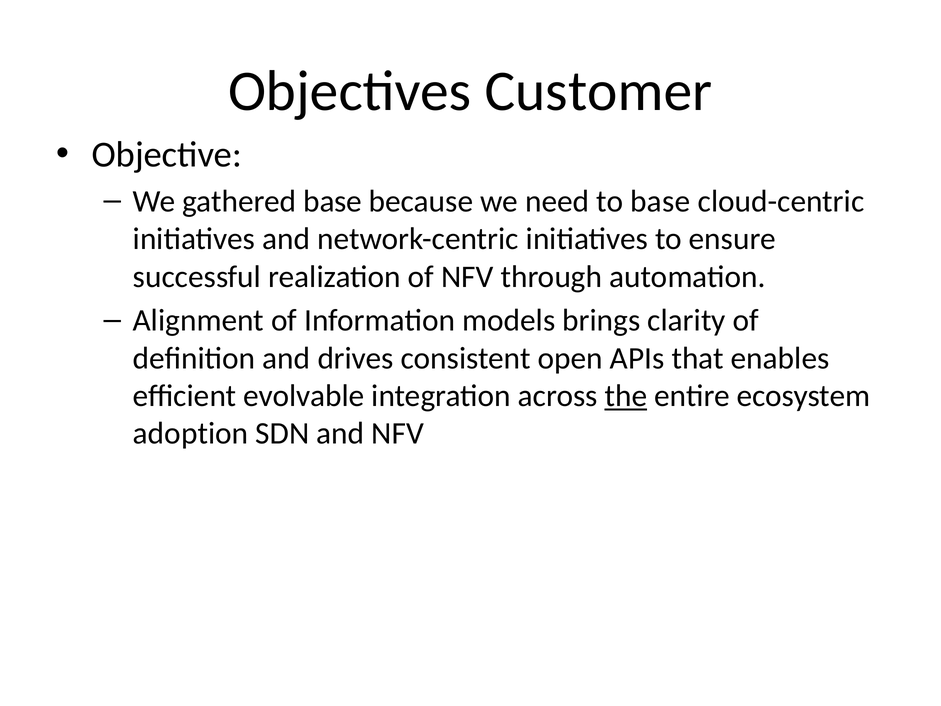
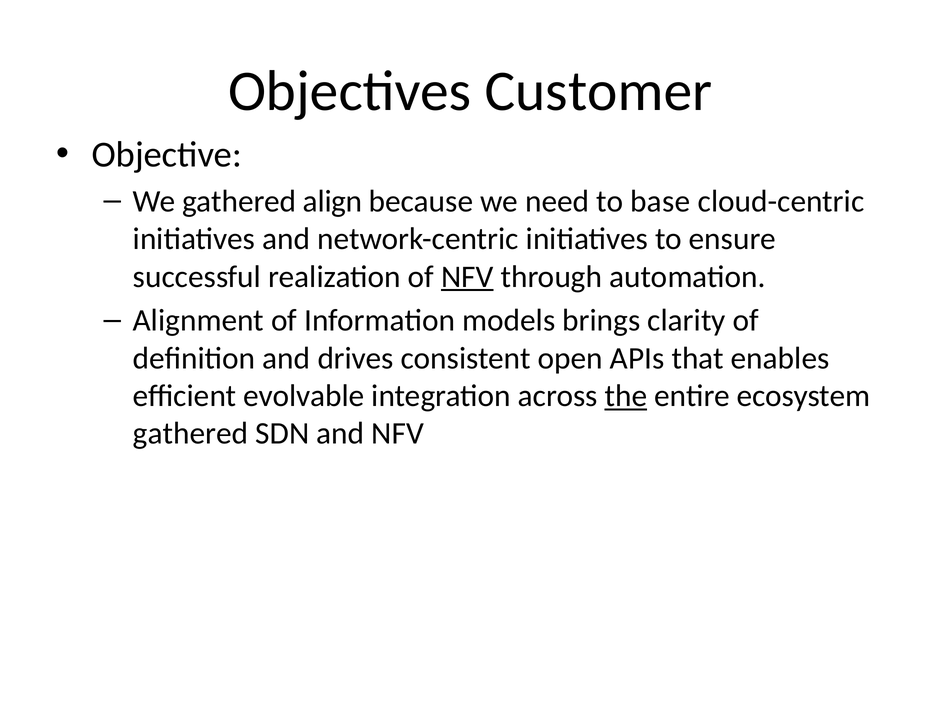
gathered base: base -> align (333, 201)
NFV underline: none -> present (467, 277)
adoption: adoption -> gathered (191, 433)
